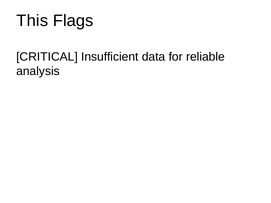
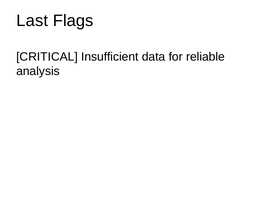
This: This -> Last (32, 21)
